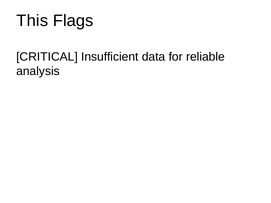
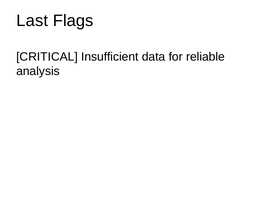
This: This -> Last (32, 21)
